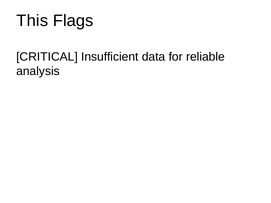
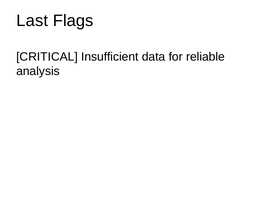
This: This -> Last (32, 21)
